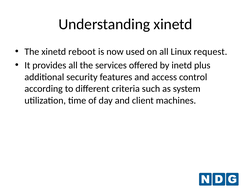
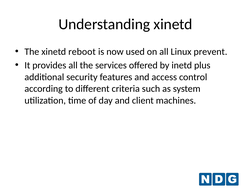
request: request -> prevent (210, 52)
